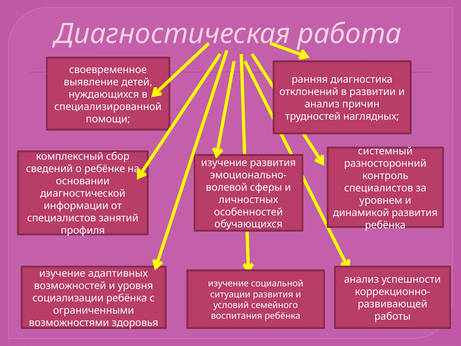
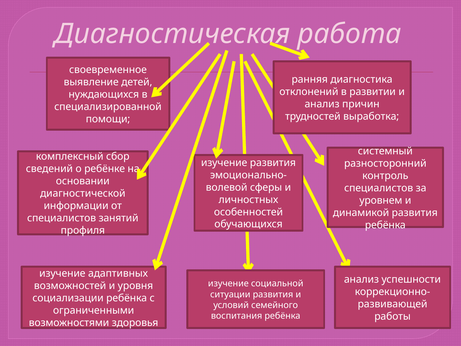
наглядных: наглядных -> выработка (371, 116)
